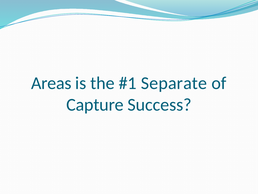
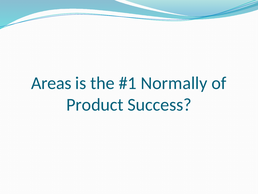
Separate: Separate -> Normally (174, 83)
Capture: Capture -> Product (95, 104)
